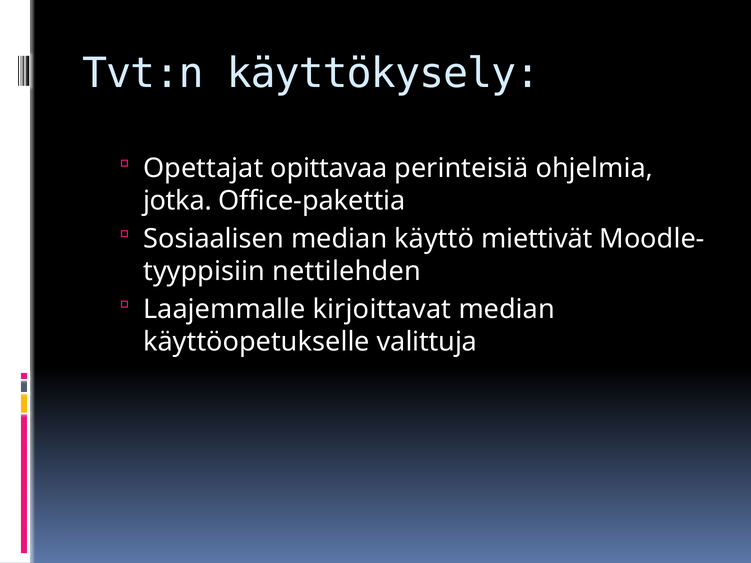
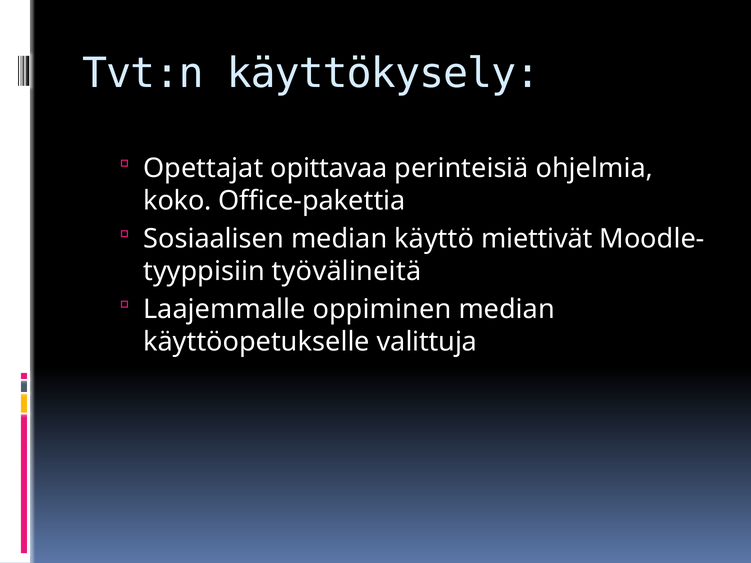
jotka: jotka -> koko (177, 201)
nettilehden: nettilehden -> työvälineitä (347, 271)
kirjoittavat: kirjoittavat -> oppiminen (382, 309)
